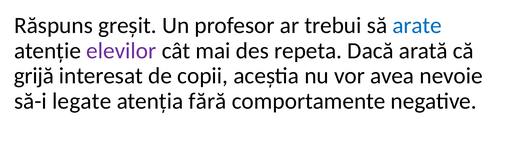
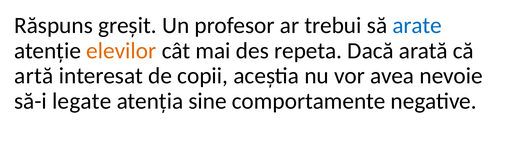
elevilor colour: purple -> orange (121, 51)
grijă: grijă -> artă (34, 76)
fără: fără -> sine (208, 101)
